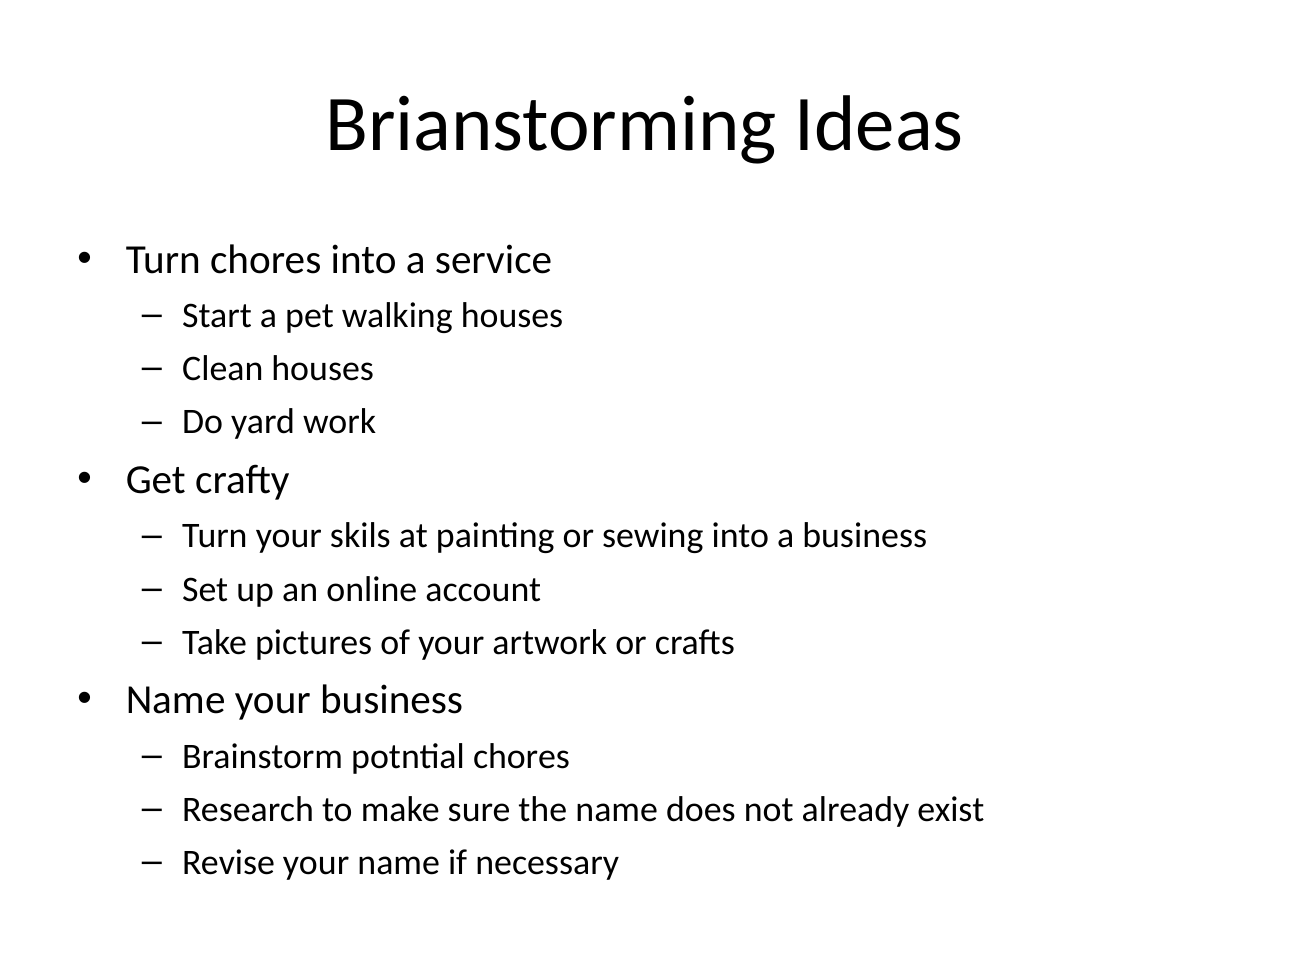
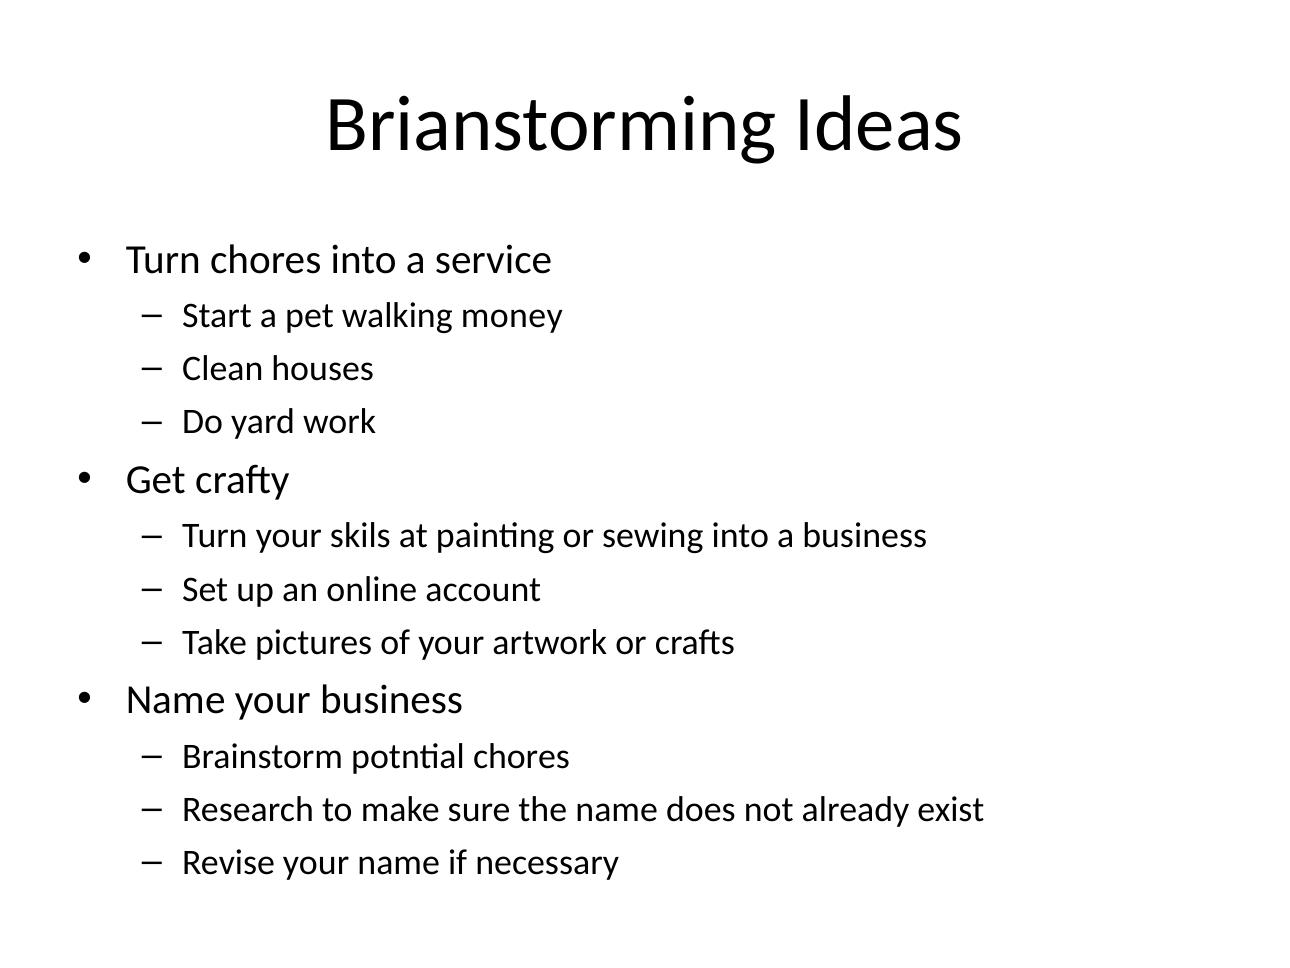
walking houses: houses -> money (512, 316)
